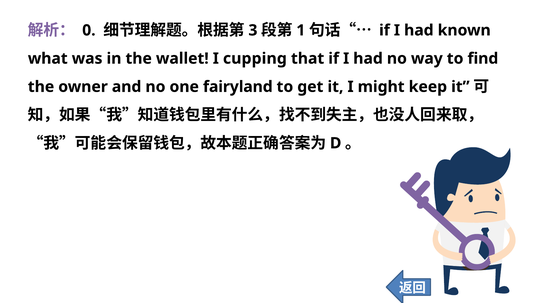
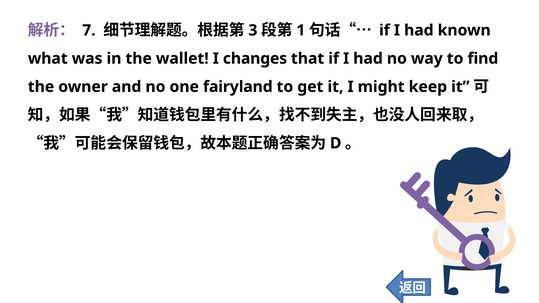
0: 0 -> 7 (89, 30)
cupping: cupping -> changes (255, 59)
